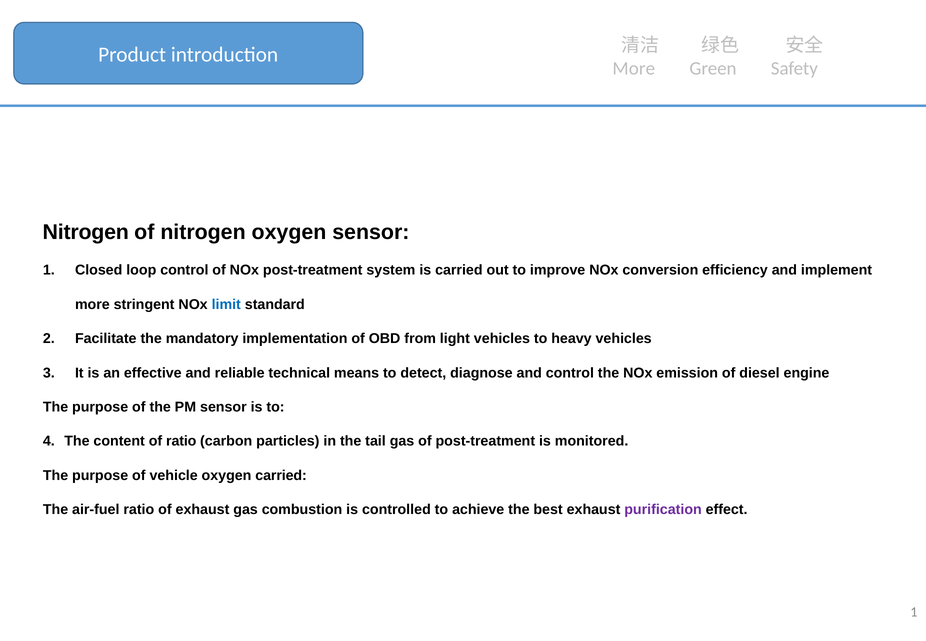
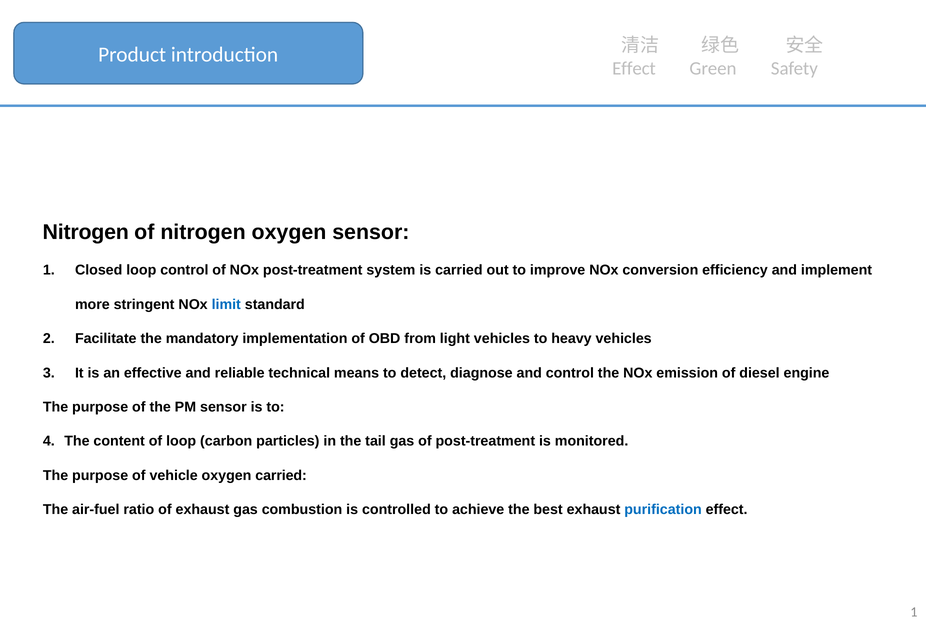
More: More -> Effect (634, 68)
of ratio: ratio -> loop (181, 441)
purification colour: purple -> blue (663, 510)
